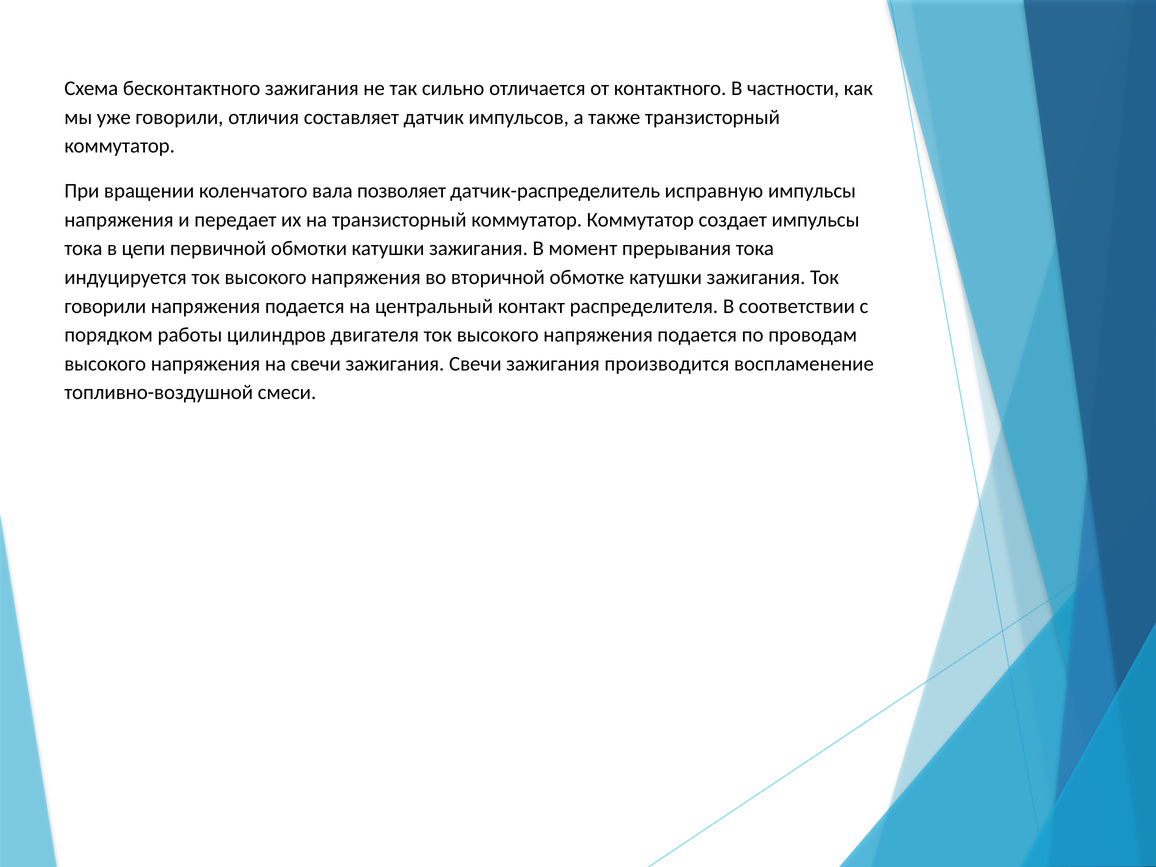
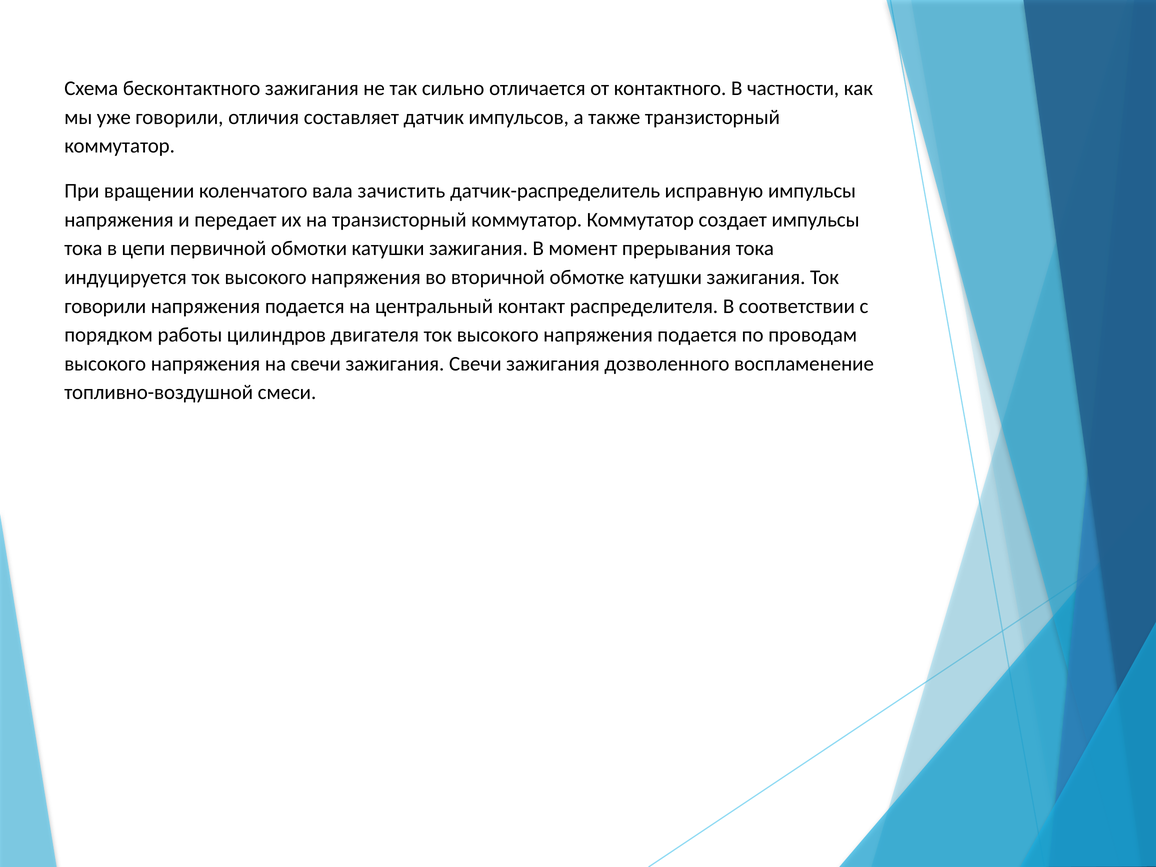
позволяет: позволяет -> зачистить (401, 191)
производится: производится -> дозволенного (667, 364)
